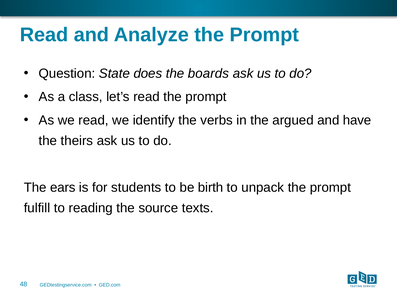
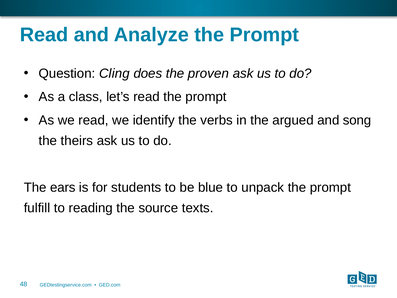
State: State -> Cling (114, 74)
boards: boards -> proven (208, 74)
have: have -> song (357, 120)
birth: birth -> blue (211, 187)
